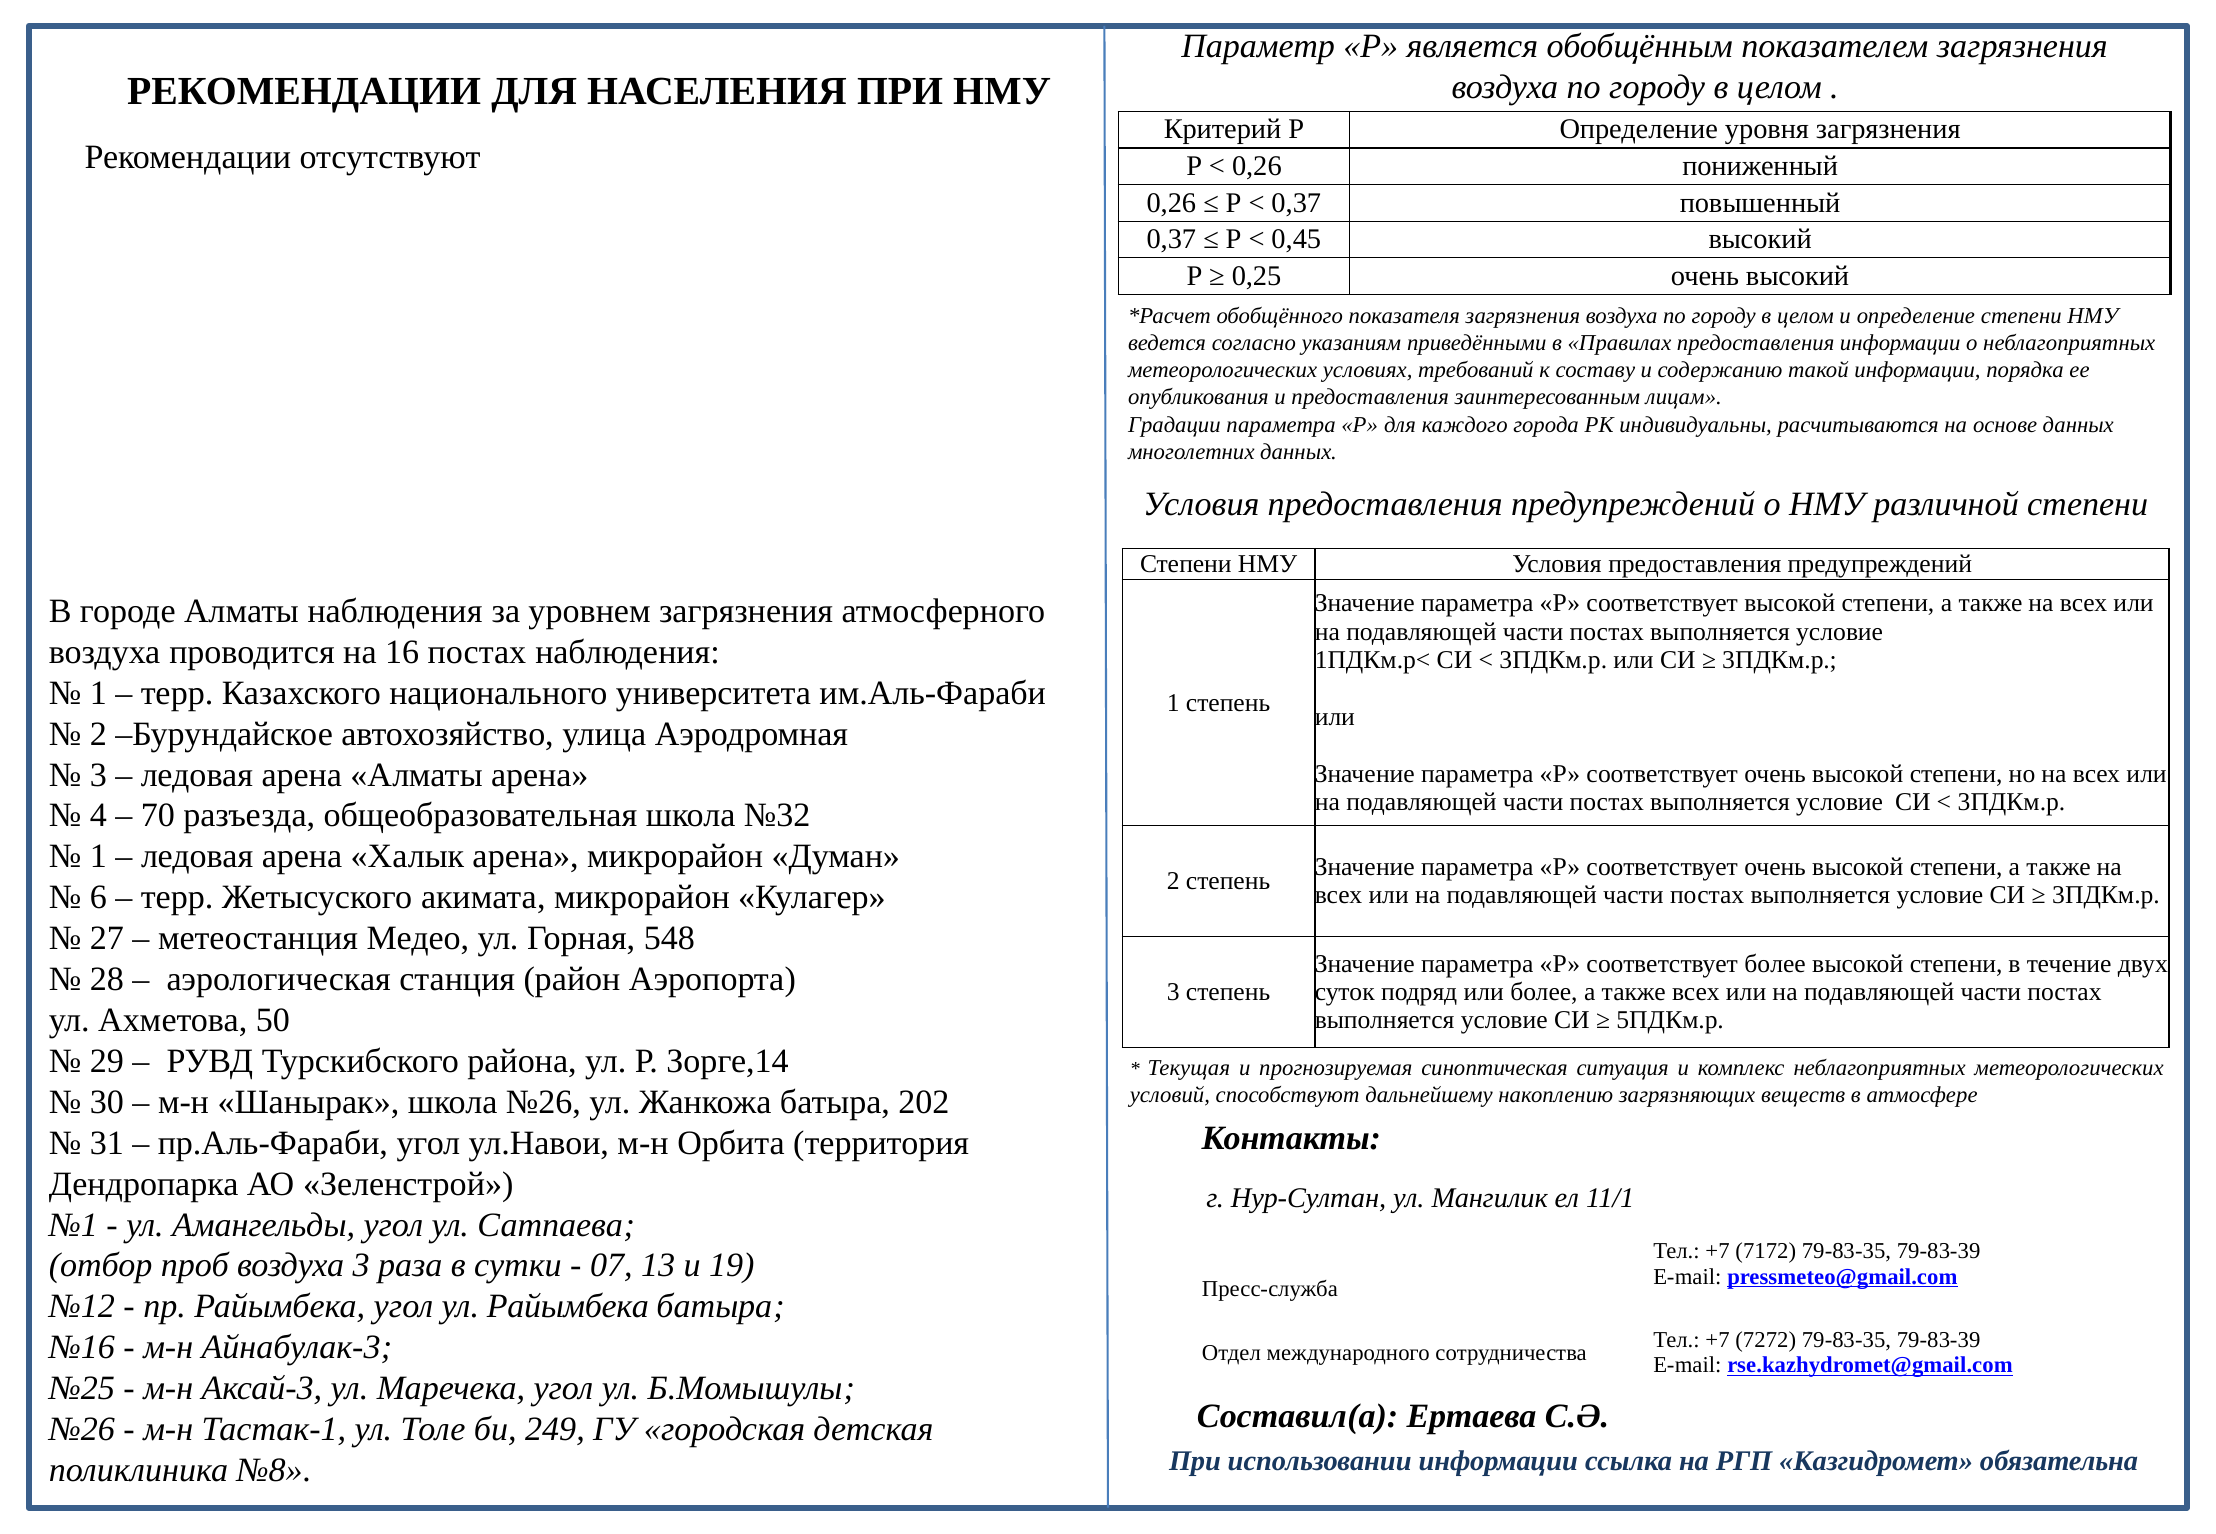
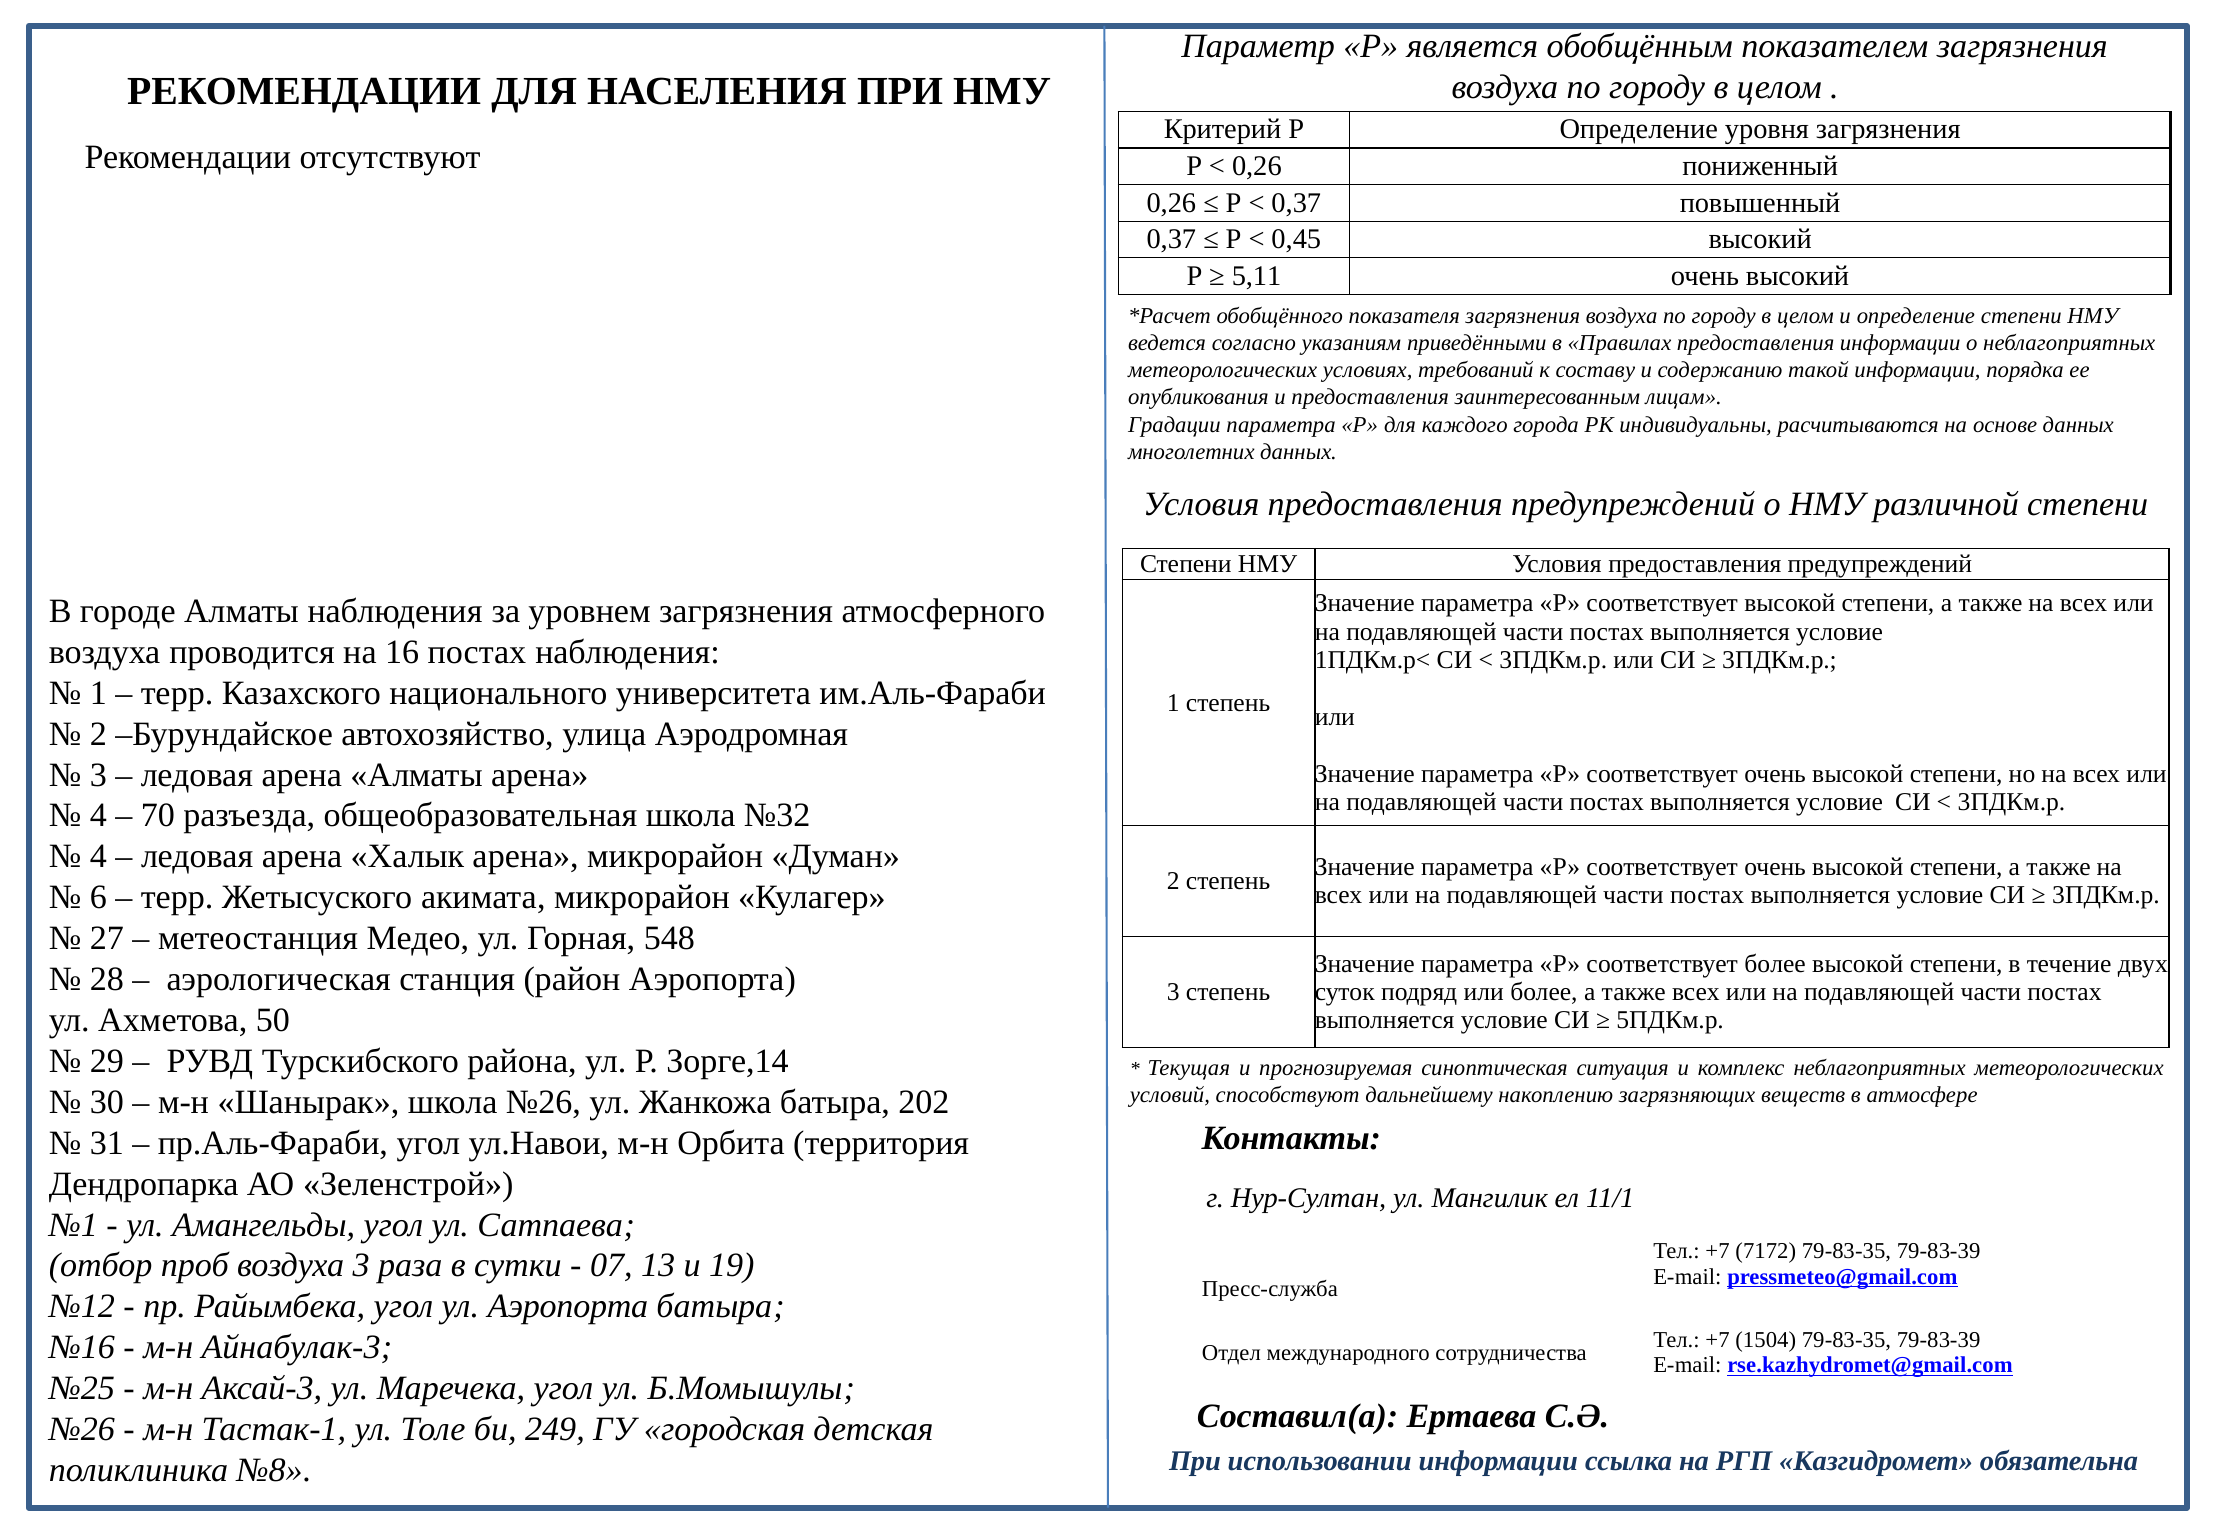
0,25: 0,25 -> 5,11 (1257, 276)
1: 1 -> 4 (98, 857)
ул Райымбека: Райымбека -> Аэропорта (568, 1307)
7272: 7272 -> 1504 (1766, 1340)
